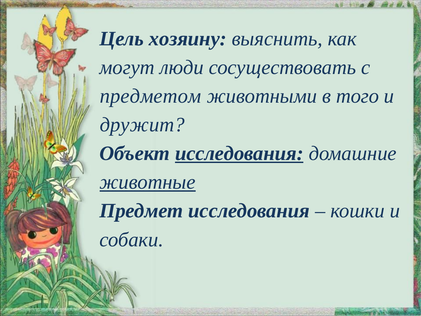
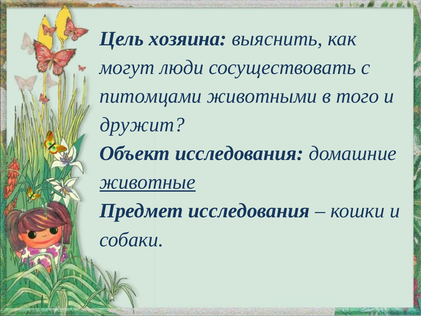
хозяину: хозяину -> хозяина (188, 39)
предметом: предметом -> питомцами (151, 96)
исследования underline: present -> none (239, 153)
